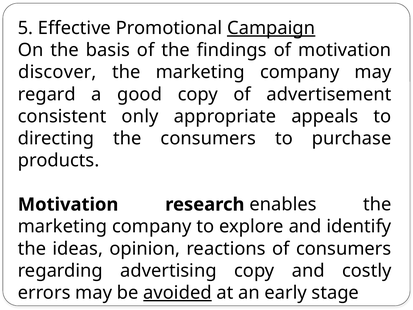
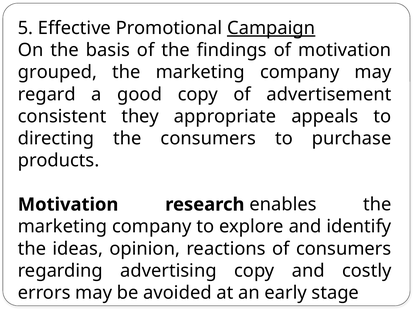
discover: discover -> grouped (57, 72)
only: only -> they (140, 116)
avoided underline: present -> none (177, 292)
